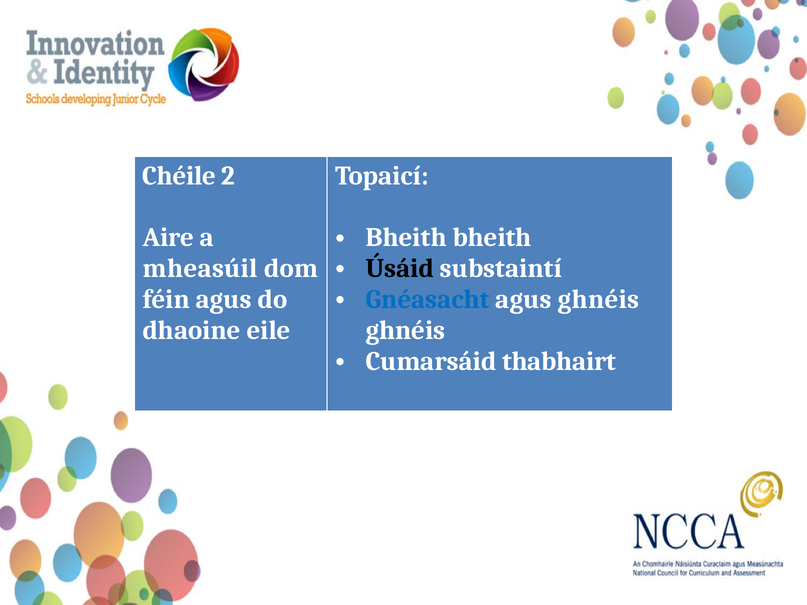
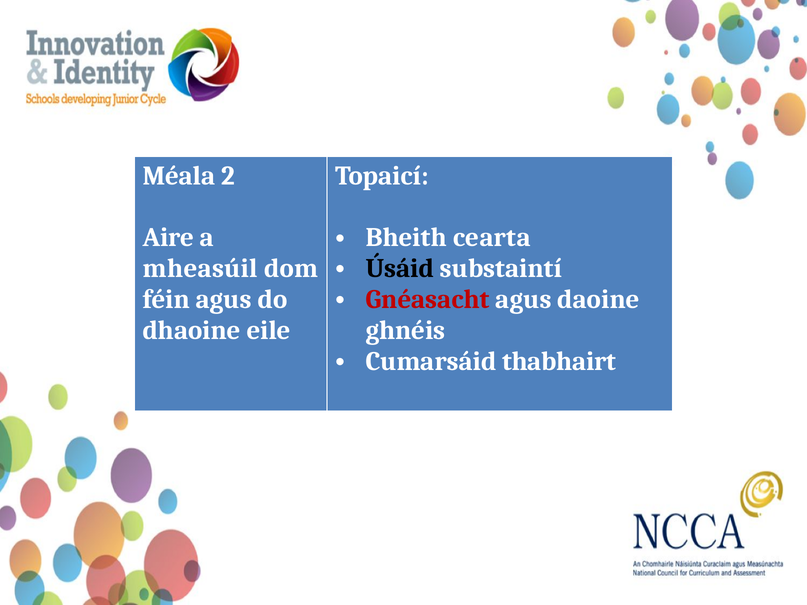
Chéile: Chéile -> Méala (179, 176)
Bheith bheith: bheith -> cearta (492, 238)
Gnéasacht colour: blue -> red (428, 300)
agus ghnéis: ghnéis -> daoine (599, 300)
